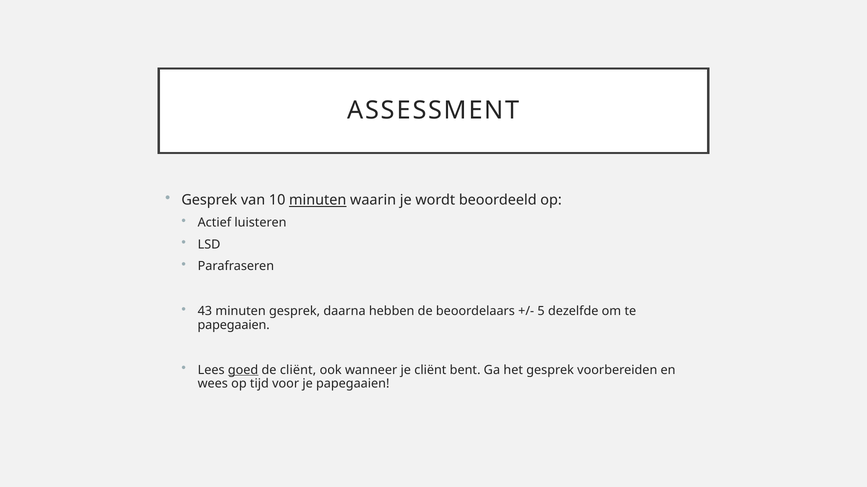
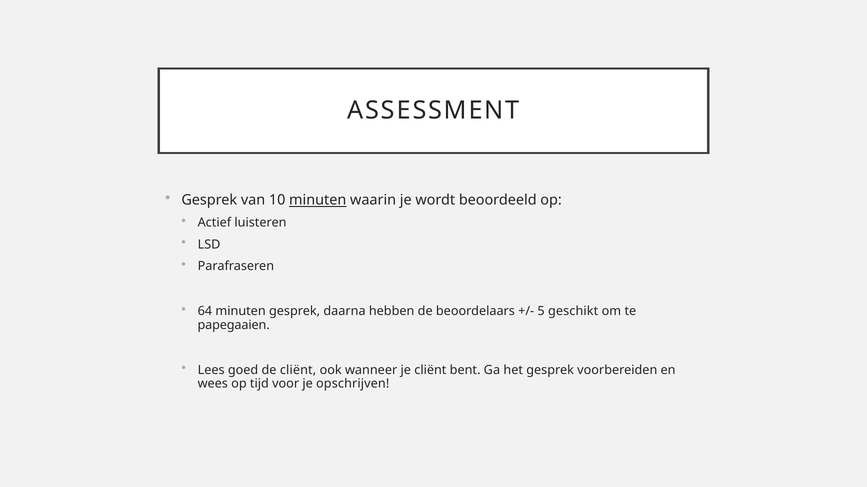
43: 43 -> 64 (205, 312)
dezelfde: dezelfde -> geschikt (573, 312)
goed underline: present -> none (243, 370)
je papegaaien: papegaaien -> opschrijven (353, 384)
